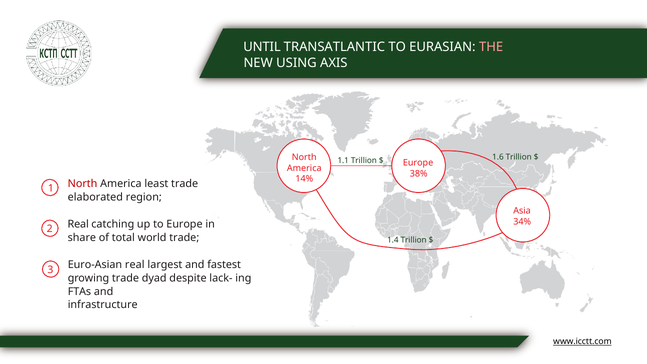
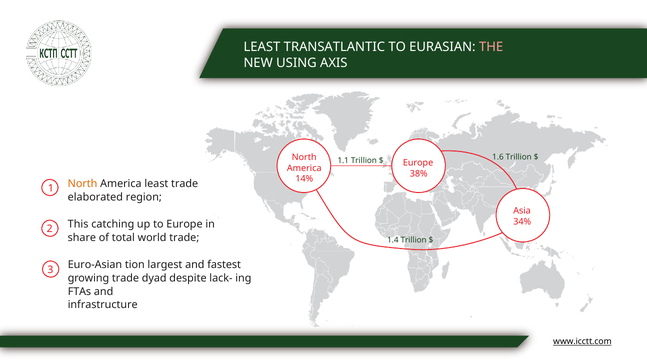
UNTIL: UNTIL -> LEAST (262, 47)
North colour: red -> orange (83, 184)
Real: Real -> This (78, 224)
Euro-Asian real: real -> tion (135, 265)
